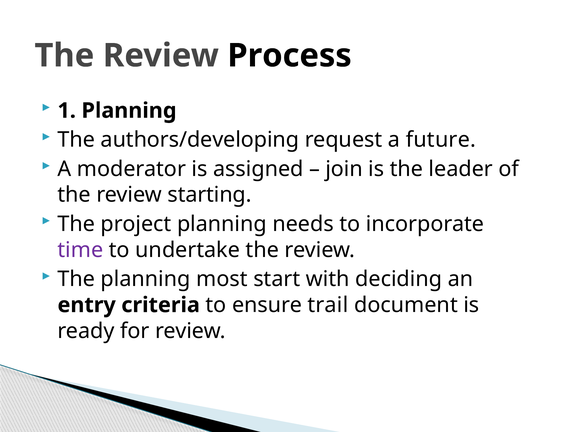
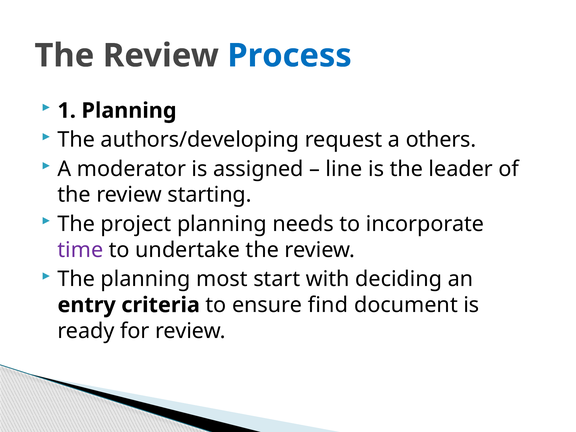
Process colour: black -> blue (290, 56)
future: future -> others (441, 140)
join: join -> line (344, 169)
trail: trail -> find (328, 305)
